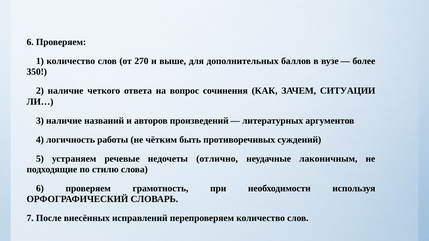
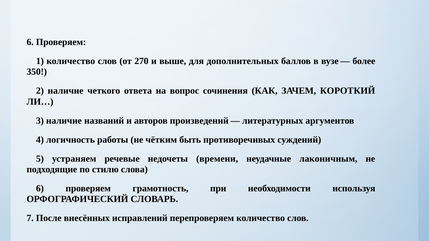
СИТУАЦИИ: СИТУАЦИИ -> КОРОТКИЙ (348, 91)
отлично: отлично -> времени (217, 159)
